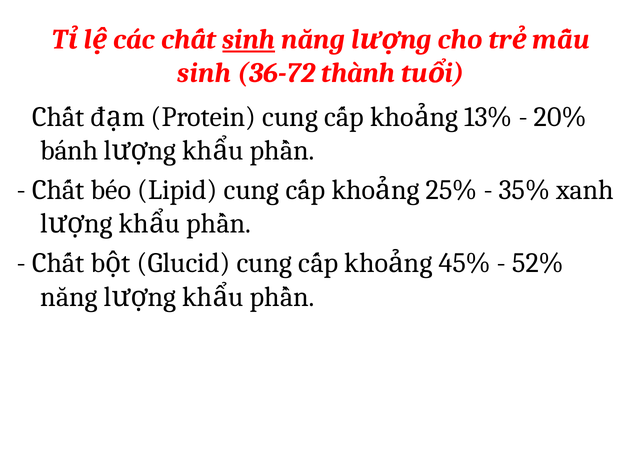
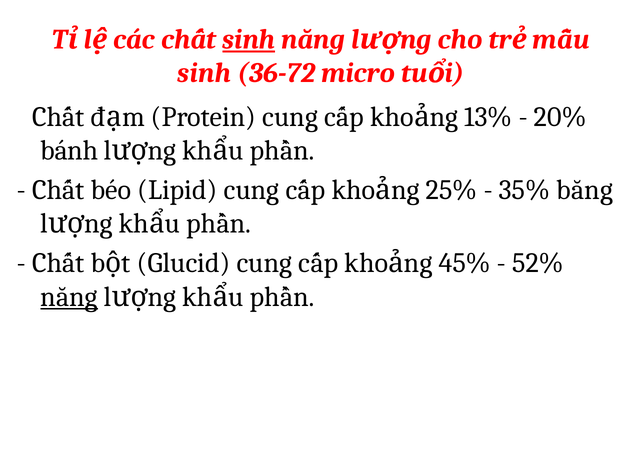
thành: thành -> micro (358, 73)
xanh: xanh -> băng (585, 190)
năng underline: none -> present (69, 296)
